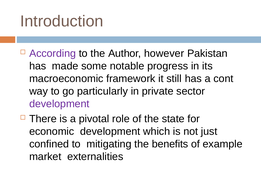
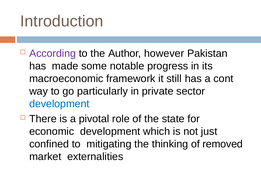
development colour: purple -> blue (59, 104)
benefits: benefits -> thinking (170, 145)
example: example -> removed (223, 145)
